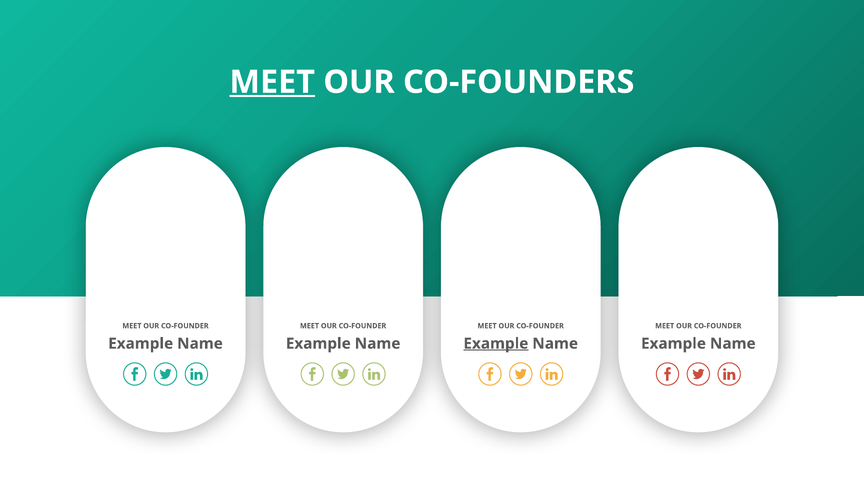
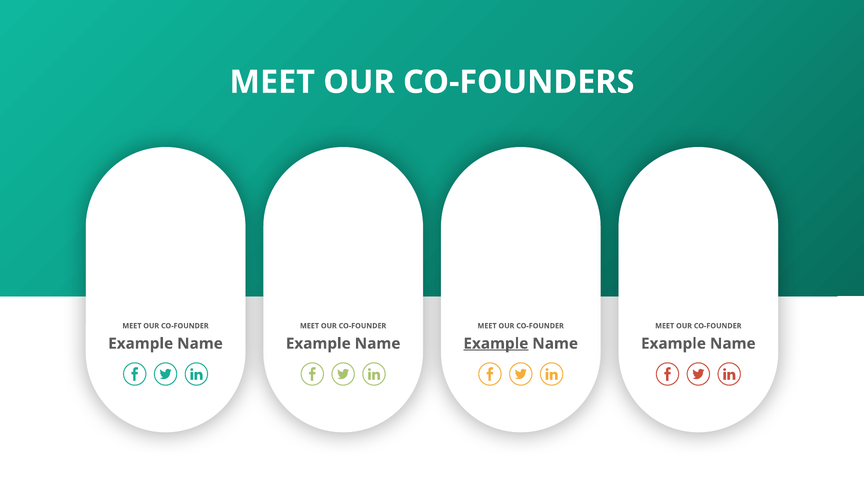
MEET underline: present -> none (272, 82)
